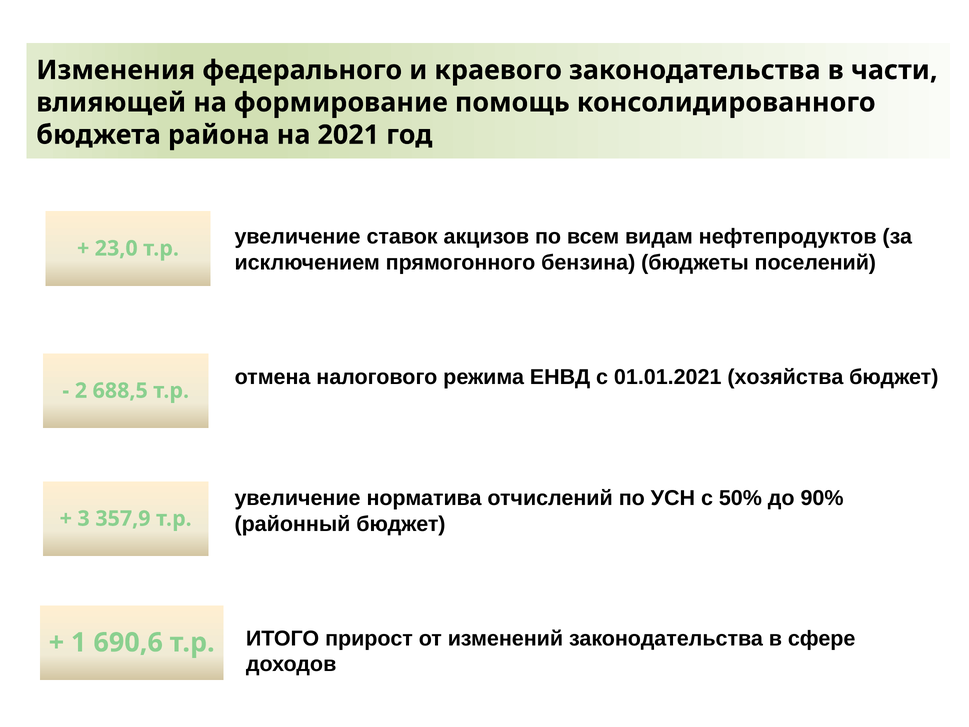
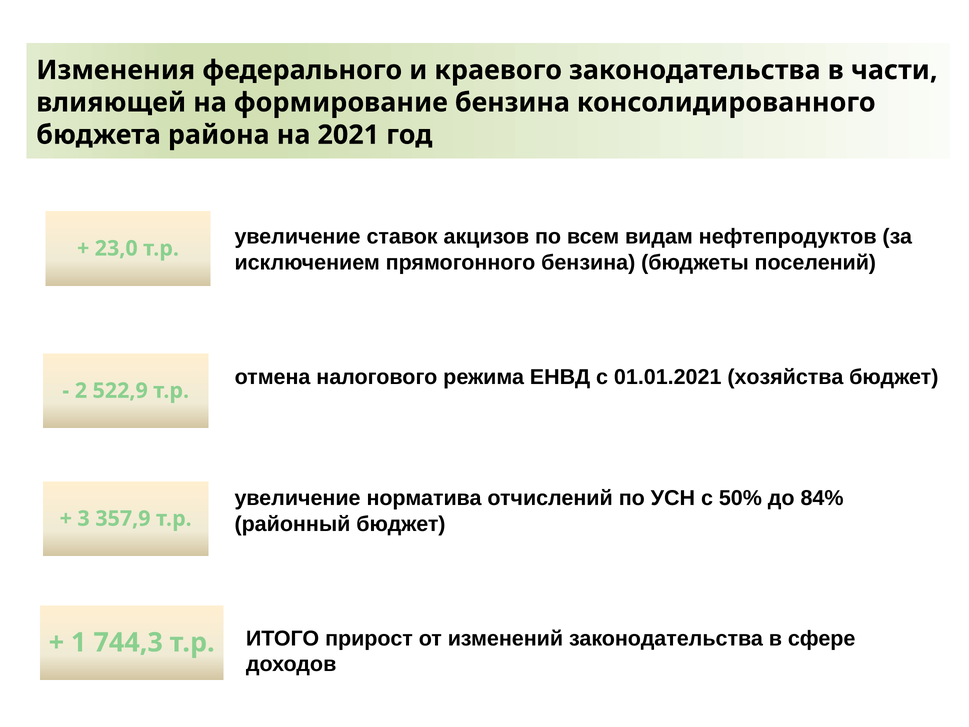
формирование помощь: помощь -> бензина (512, 103)
688,5: 688,5 -> 522,9 (120, 391)
90%: 90% -> 84% (822, 498)
690,6: 690,6 -> 744,3 (128, 642)
